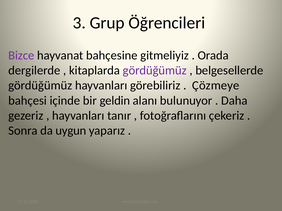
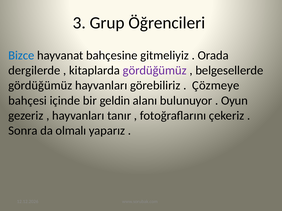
Bizce colour: purple -> blue (21, 56)
Daha: Daha -> Oyun (234, 101)
uygun: uygun -> olmalı (71, 131)
